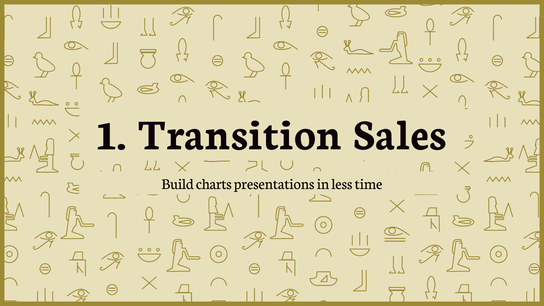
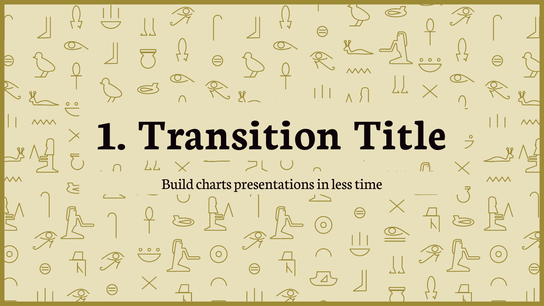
Sales: Sales -> Title (400, 135)
